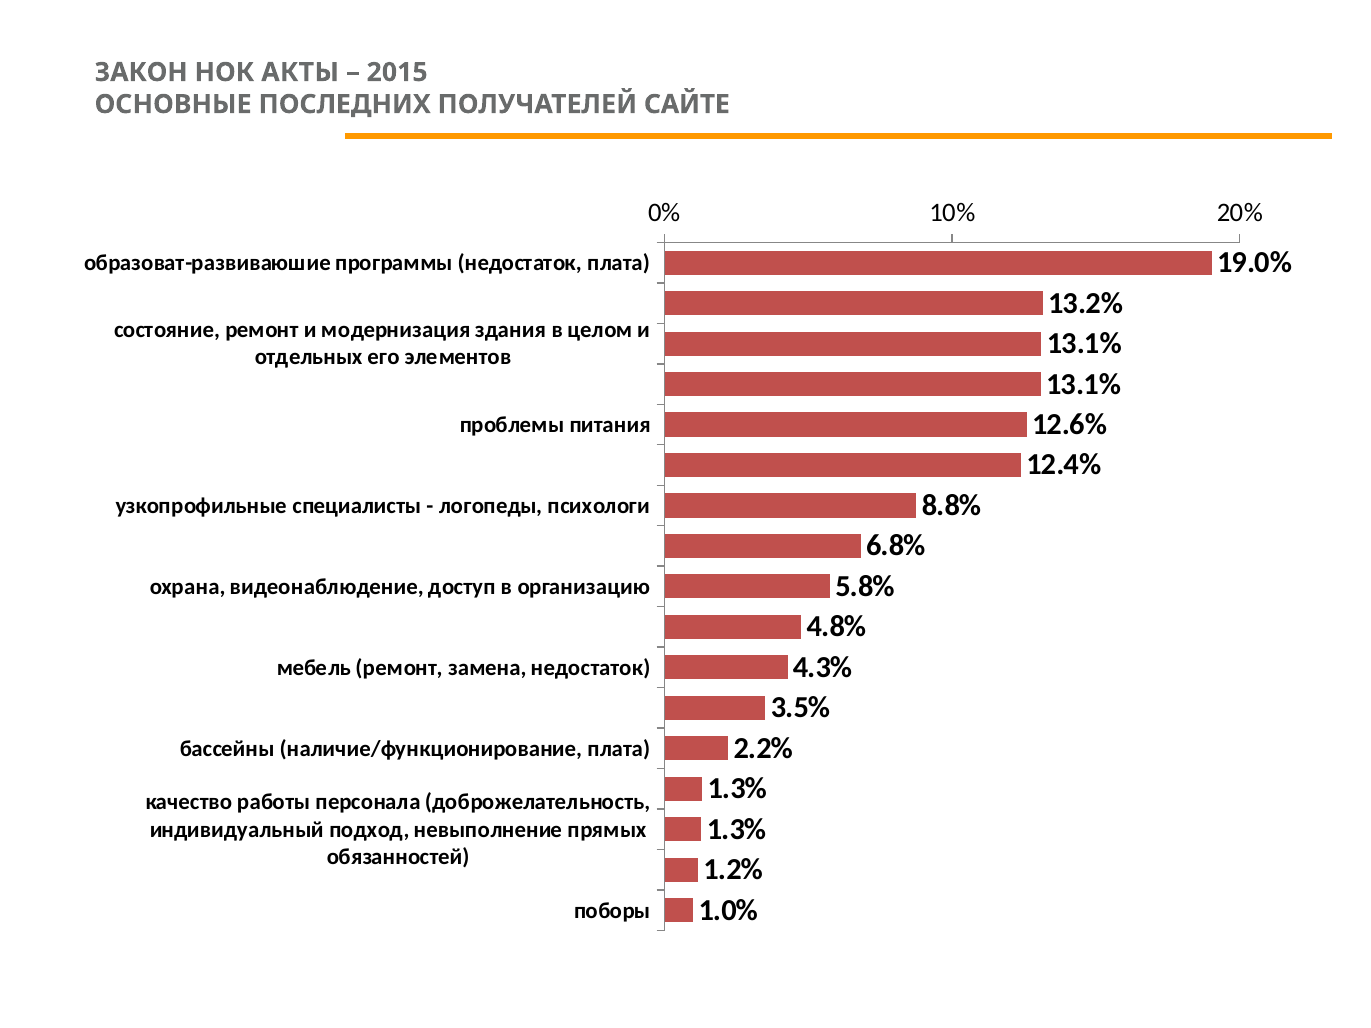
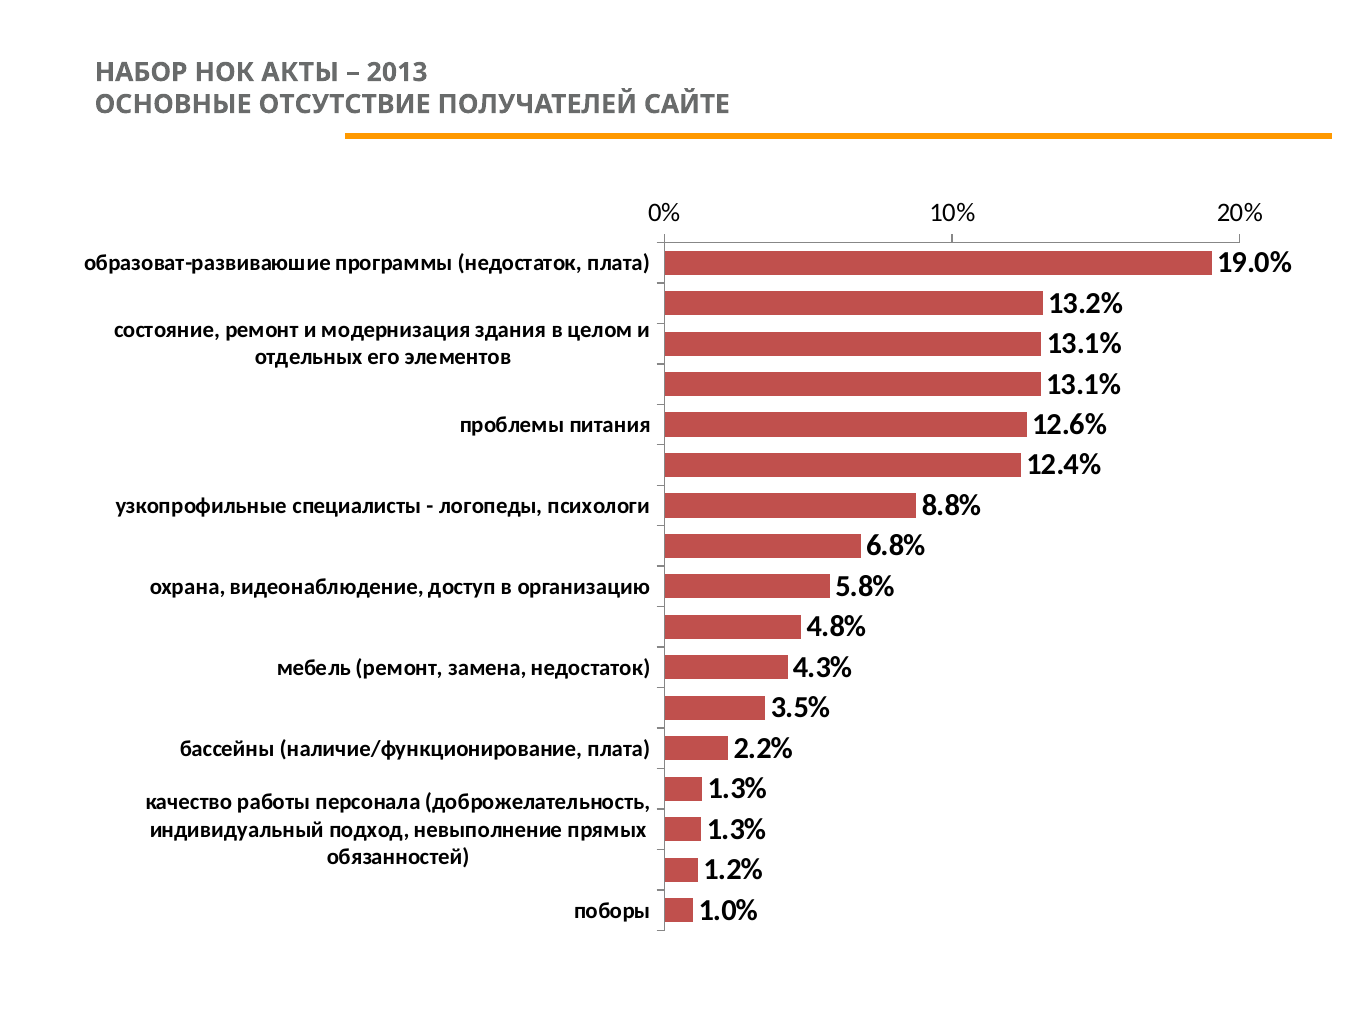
ЗАКОН: ЗАКОН -> НАБОР (141, 72)
2015: 2015 -> 2013 (397, 72)
ПОСЛЕДНИХ: ПОСЛЕДНИХ -> ОТСУТСТВИЕ (345, 104)
